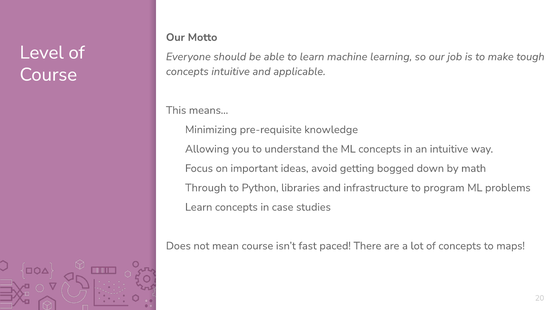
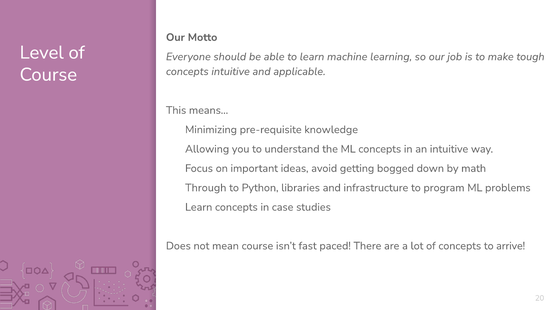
maps: maps -> arrive (511, 246)
